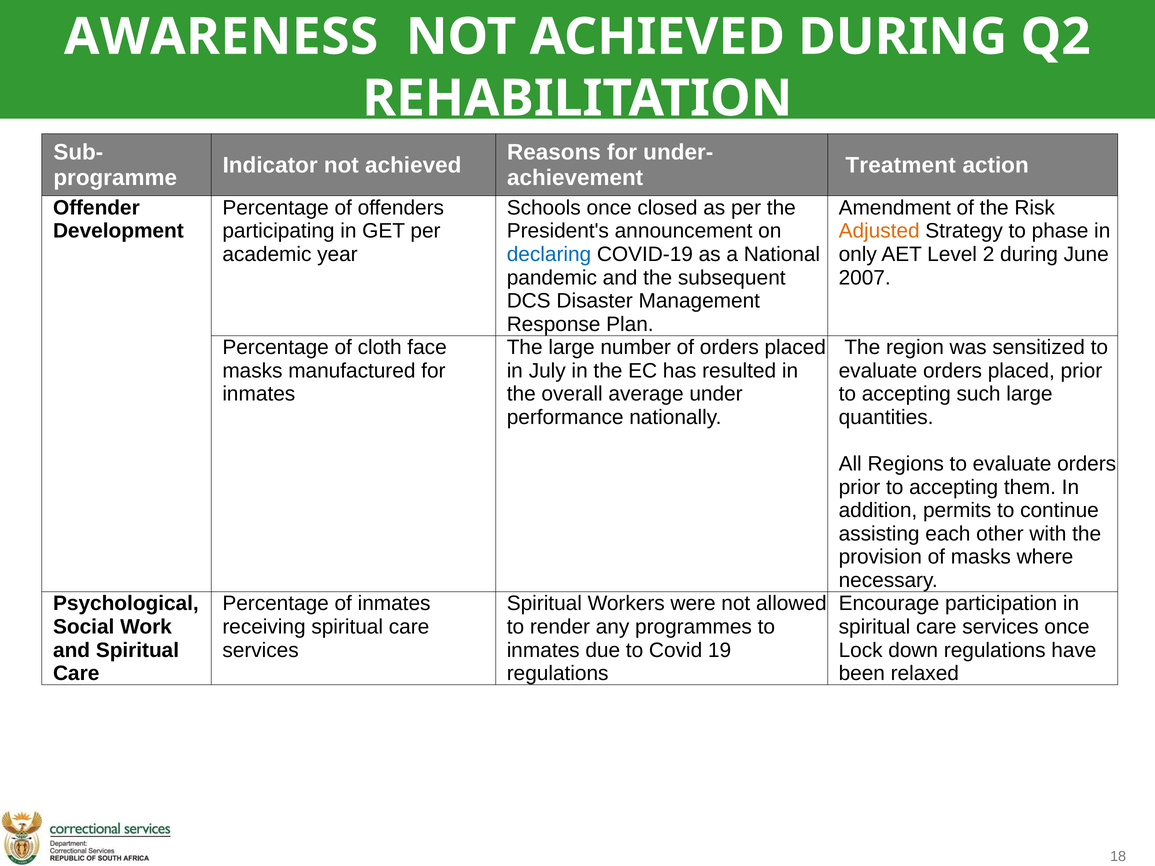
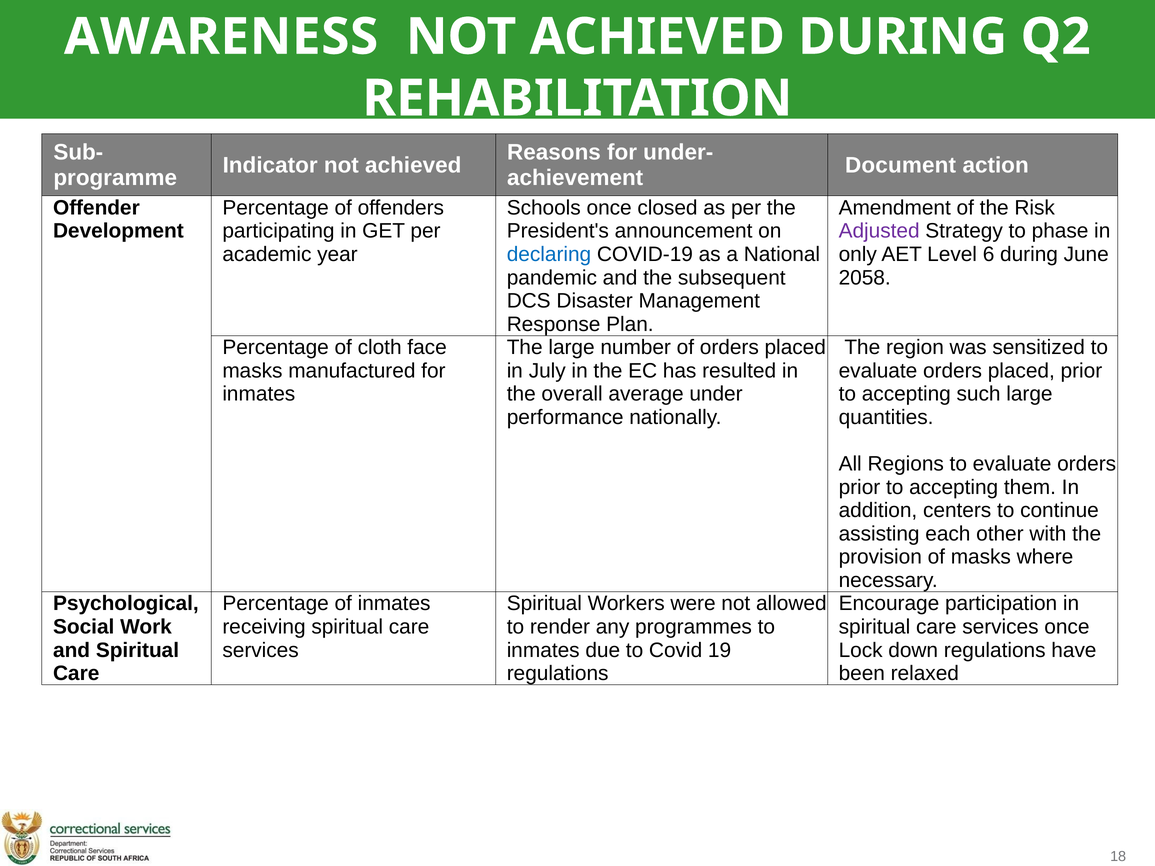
Treatment: Treatment -> Document (901, 165)
Adjusted colour: orange -> purple (879, 231)
2: 2 -> 6 (989, 254)
2007: 2007 -> 2058 (865, 278)
permits: permits -> centers (957, 511)
